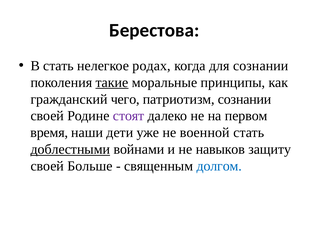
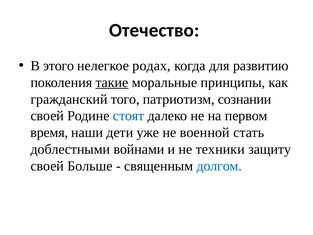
Берестова: Берестова -> Отечество (154, 30)
В стать: стать -> этого (59, 66)
для сознании: сознании -> развитию (261, 66)
чего: чего -> того (125, 99)
стоят colour: purple -> blue (129, 116)
доблестными underline: present -> none (70, 149)
навыков: навыков -> техники (220, 149)
